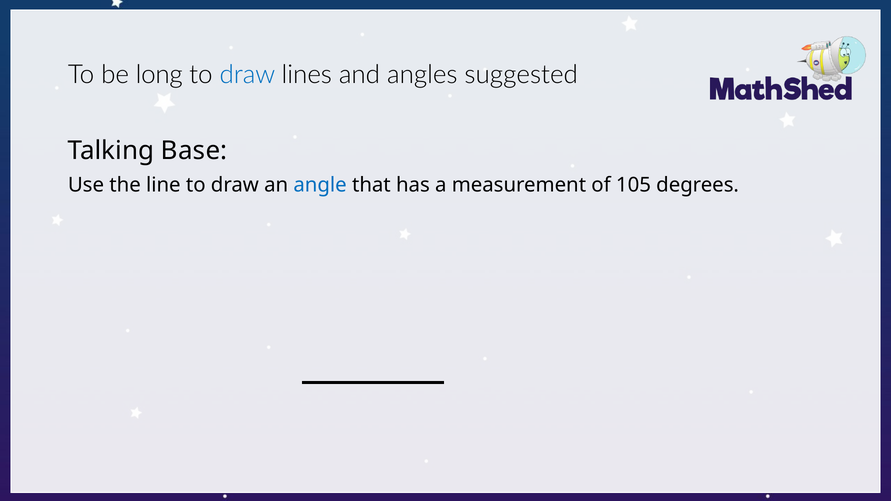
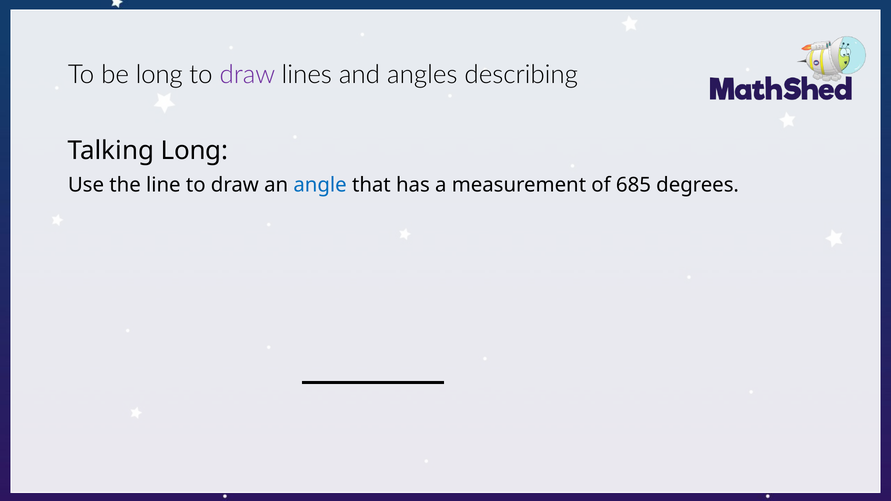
draw colour: blue -> purple (247, 75)
suggested: suggested -> describing (521, 75)
Talking Base: Base -> Long (194, 151)
105: 105 -> 685 (633, 185)
